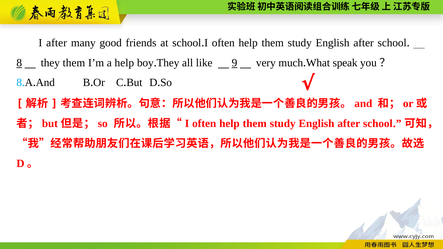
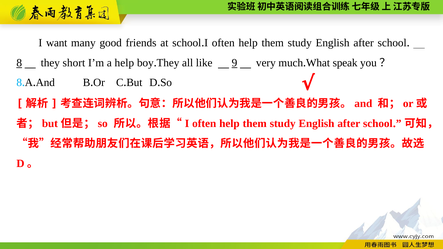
I after: after -> want (57, 43)
they them: them -> short (74, 63)
